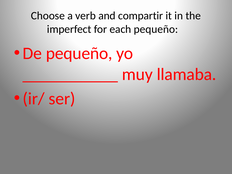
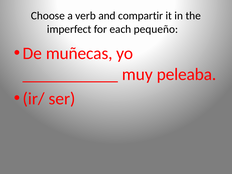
De pequeño: pequeño -> muñecas (79, 53)
llamaba: llamaba -> peleaba (187, 74)
